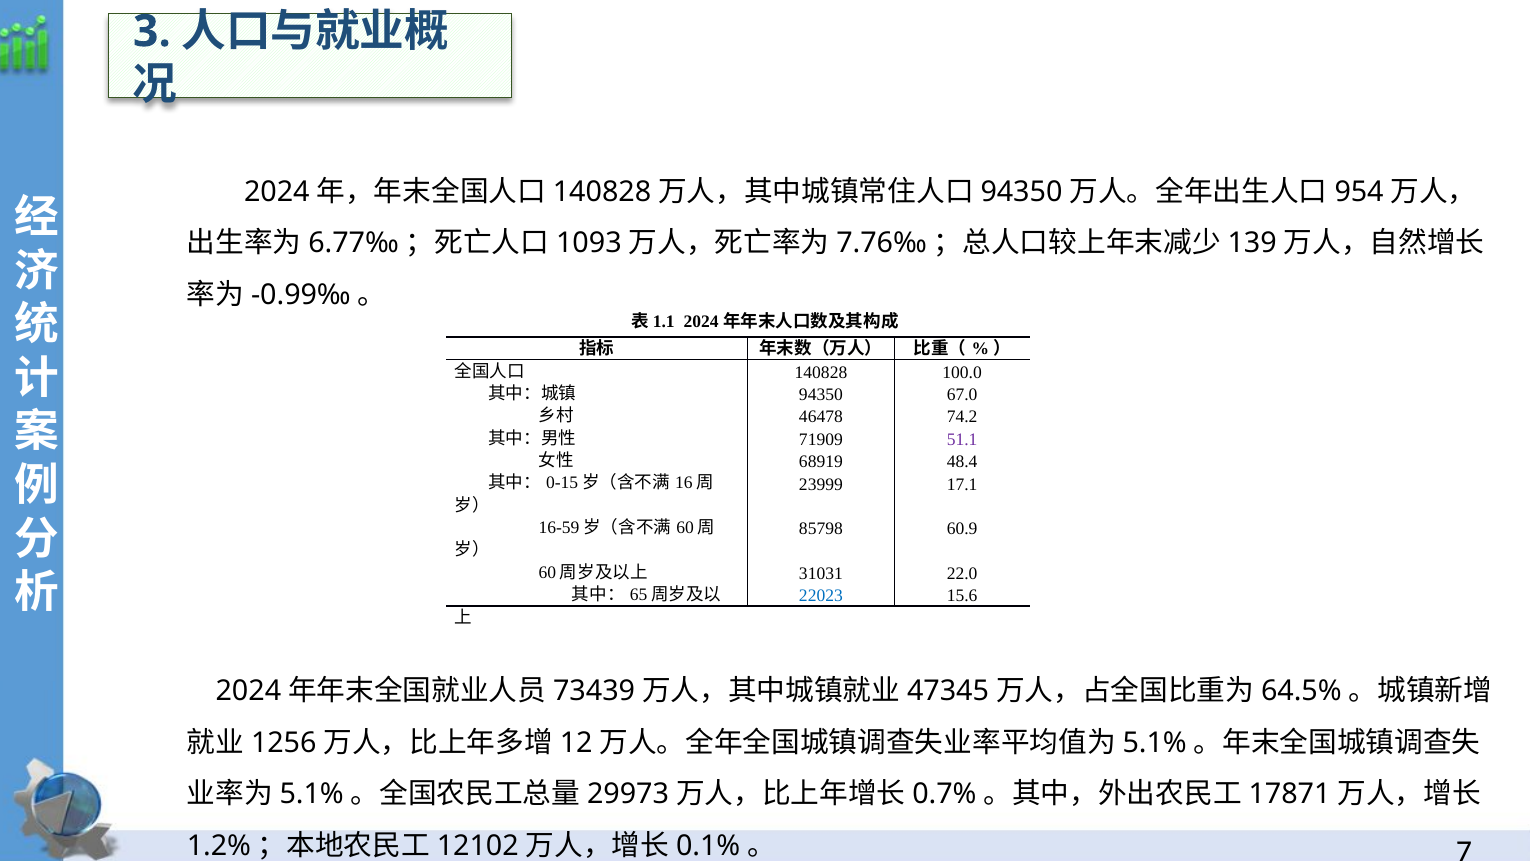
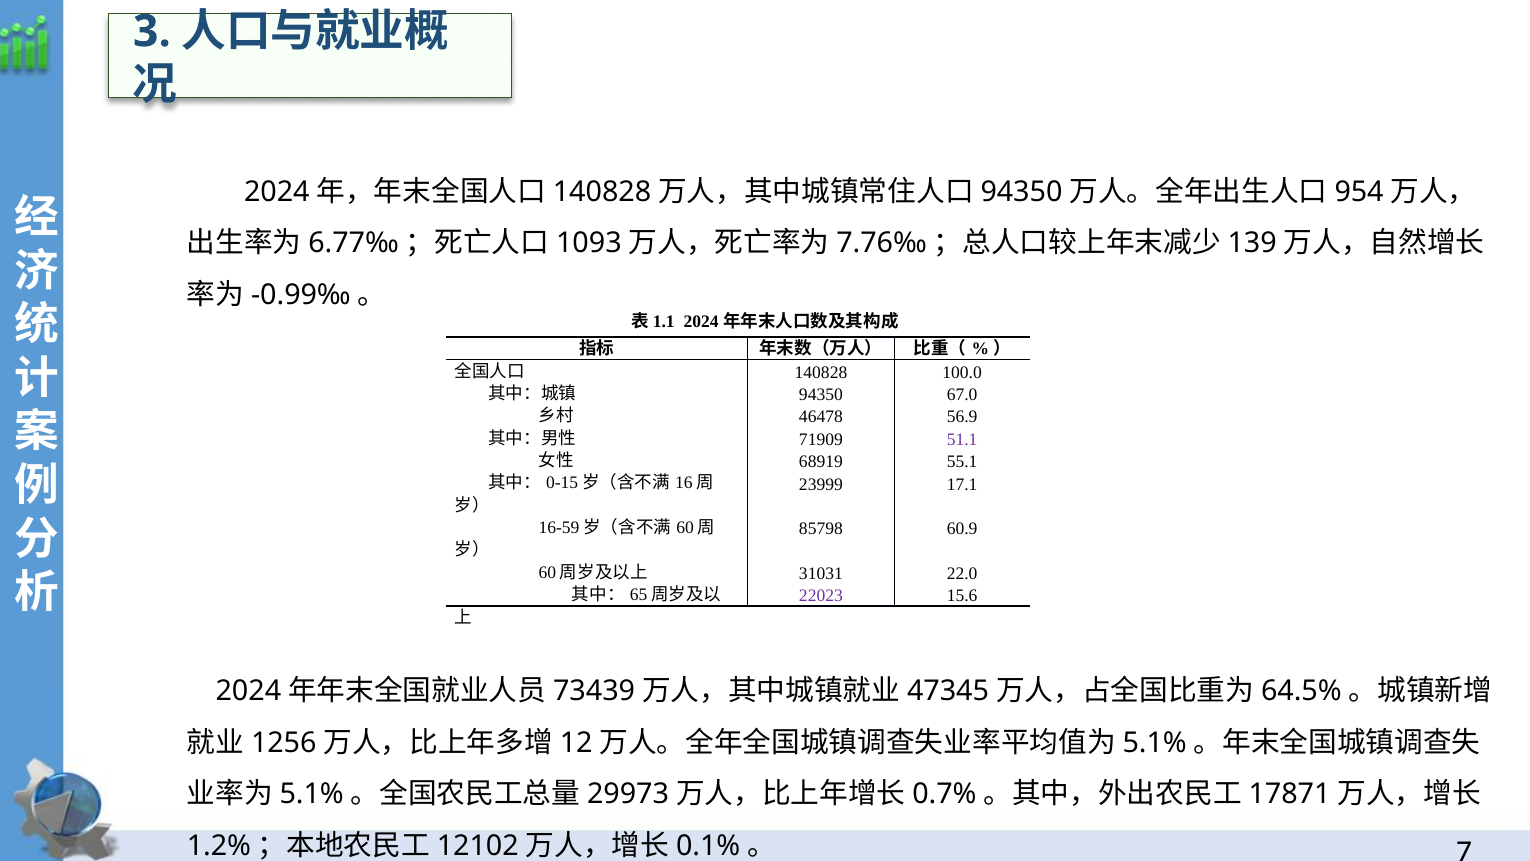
74.2: 74.2 -> 56.9 (962, 417)
48.4: 48.4 -> 55.1 (962, 462)
22023 colour: blue -> purple (821, 596)
